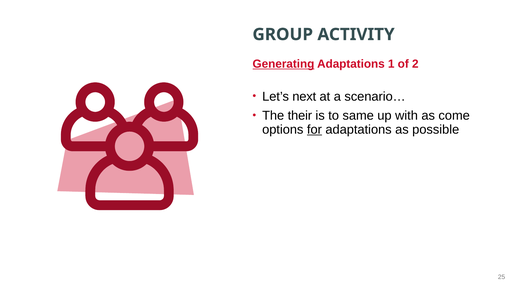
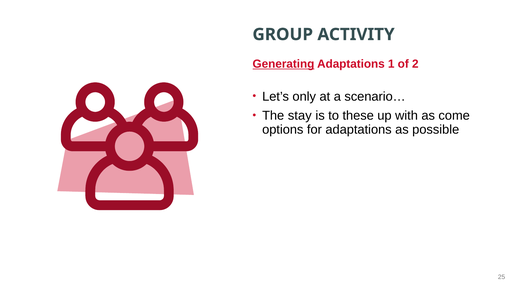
next: next -> only (304, 96)
their: their -> stay (300, 116)
same: same -> these (358, 116)
for underline: present -> none (314, 129)
